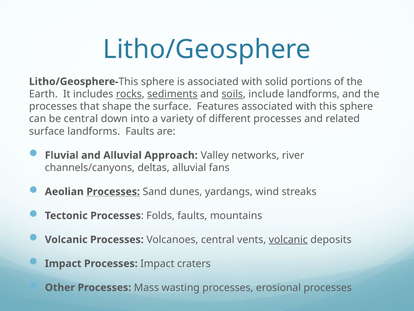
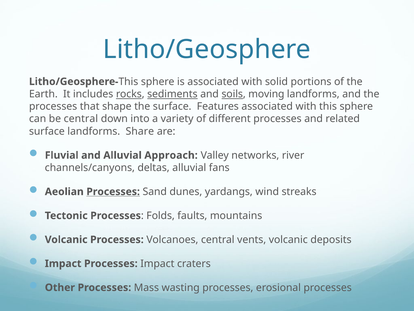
include: include -> moving (266, 94)
landforms Faults: Faults -> Share (140, 131)
volcanic underline: present -> none (288, 239)
